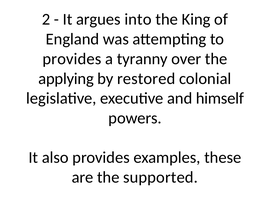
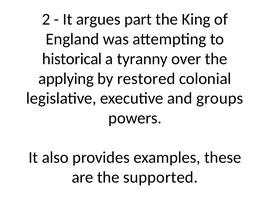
into: into -> part (138, 19)
provides: provides -> historical (72, 59)
himself: himself -> groups (220, 99)
